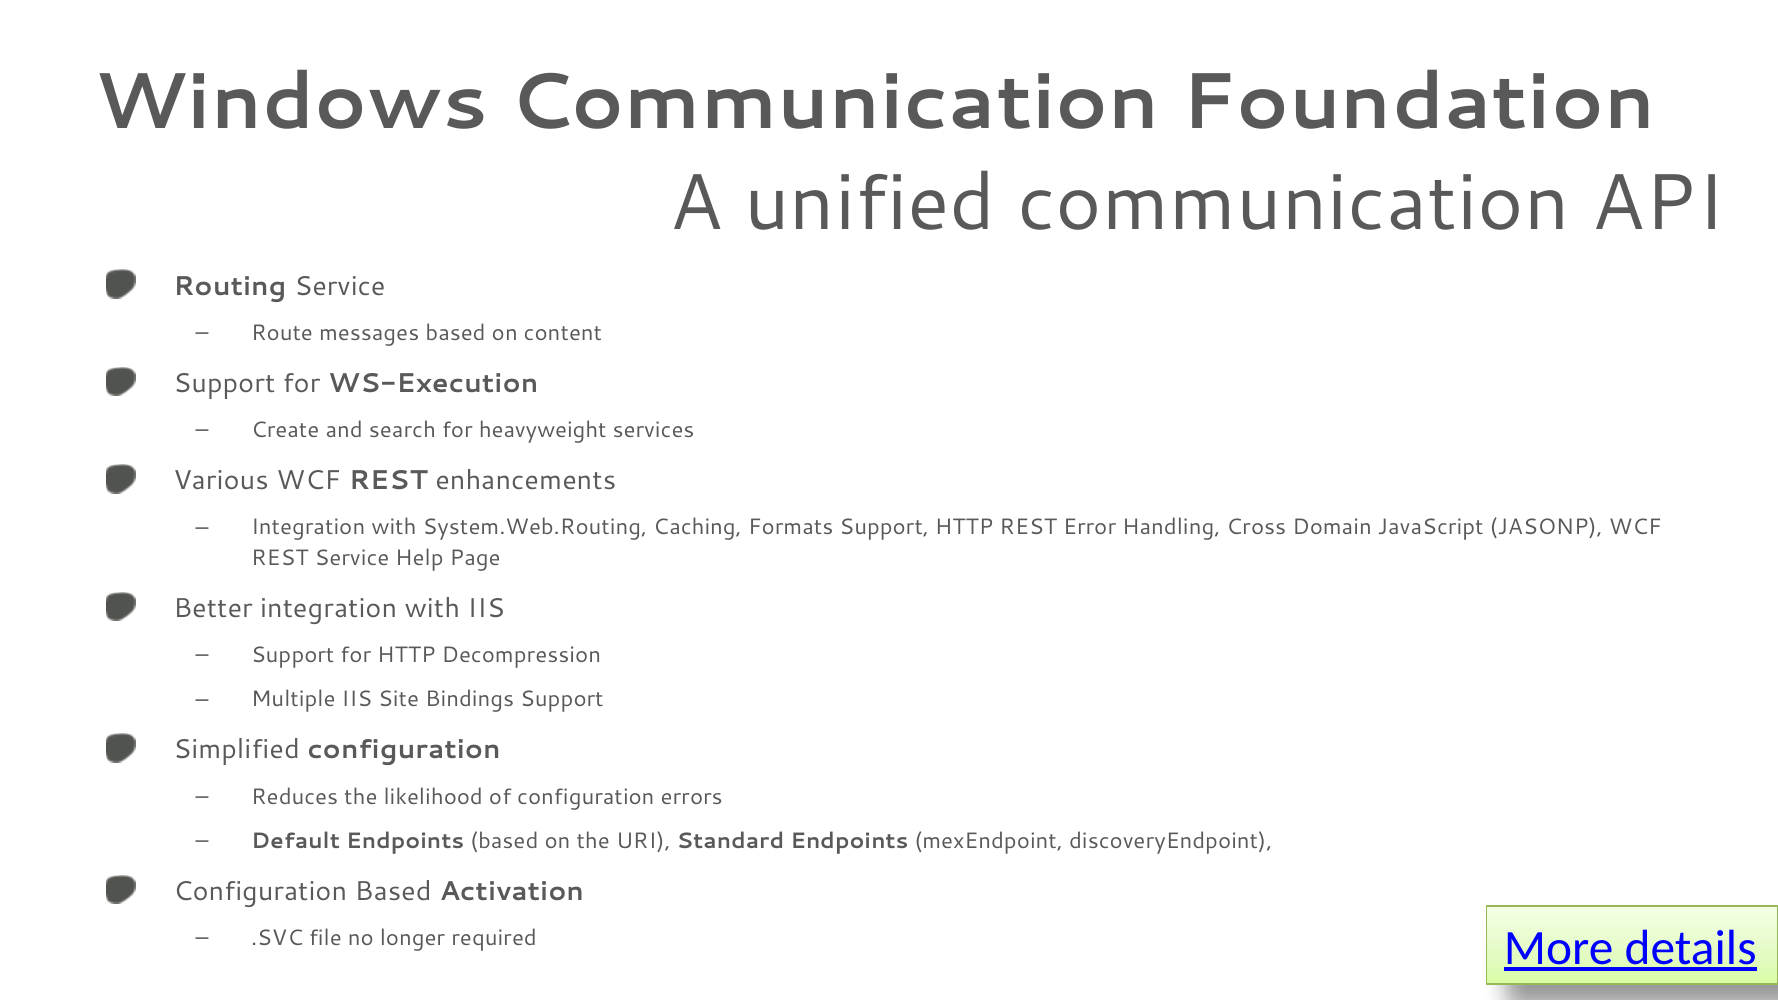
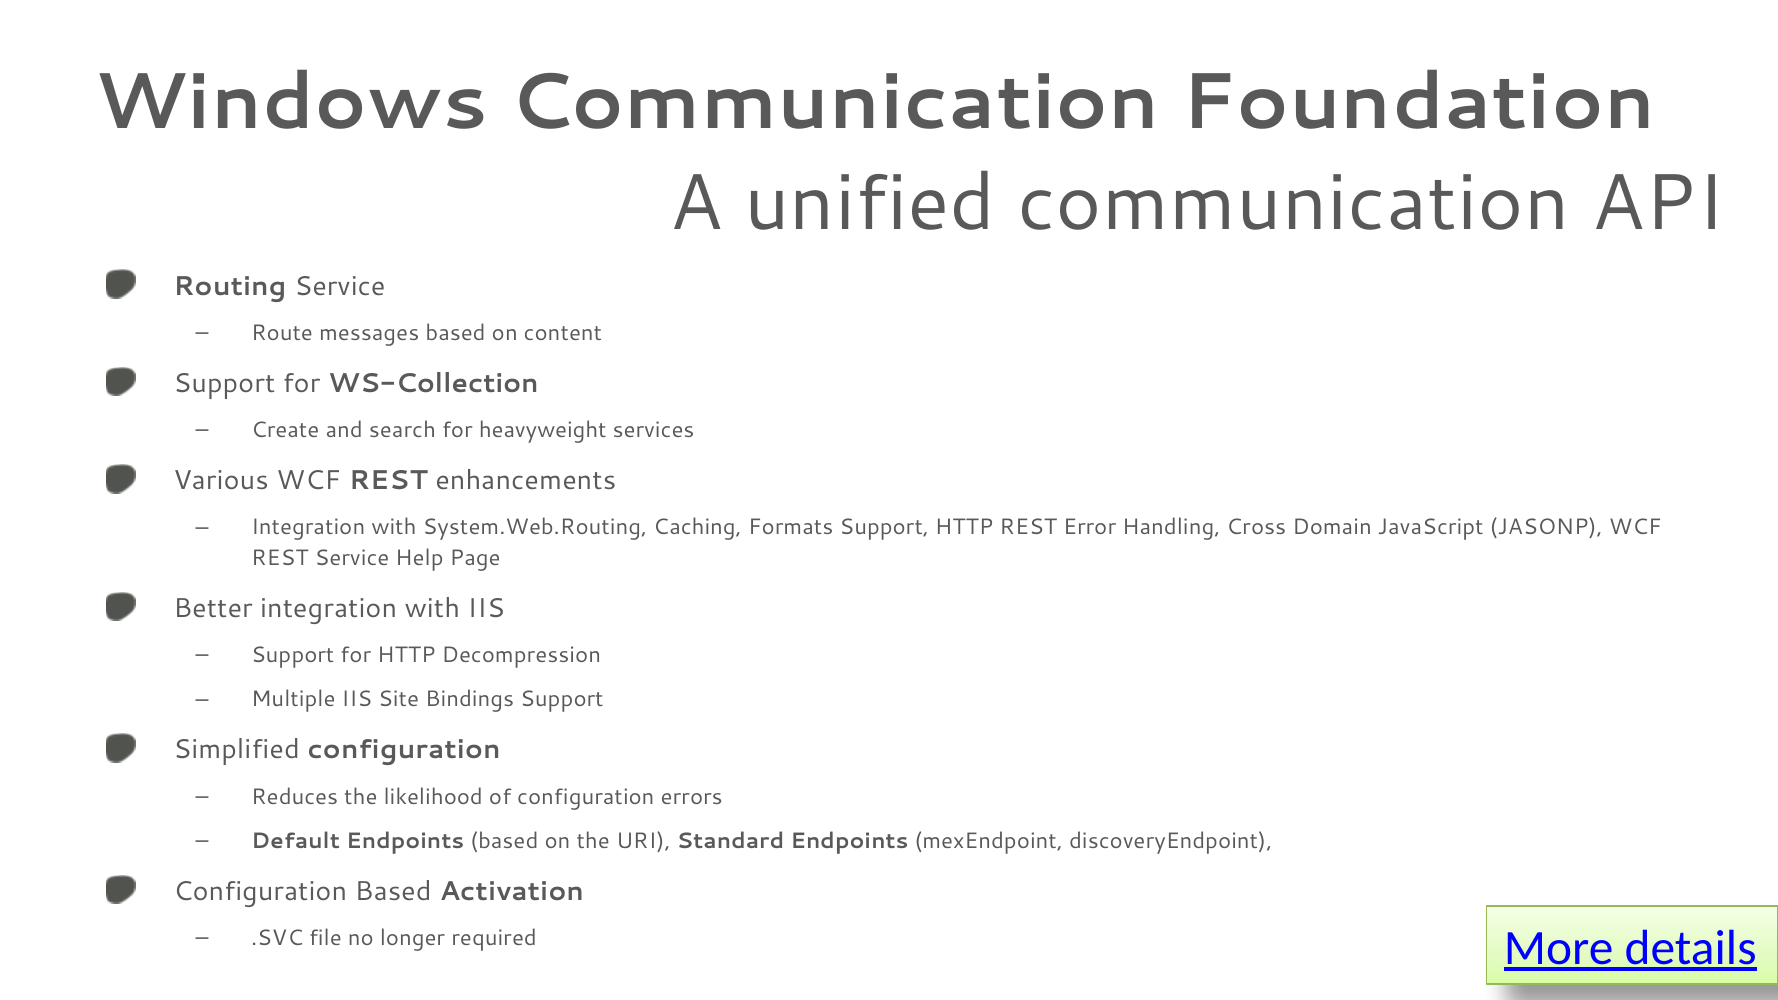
WS-Execution: WS-Execution -> WS-Collection (433, 383)
